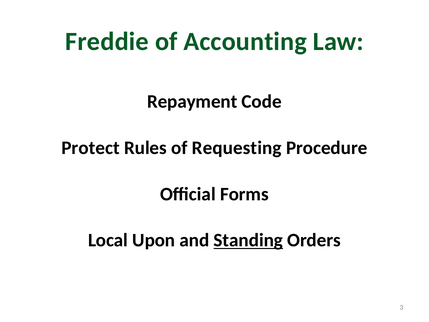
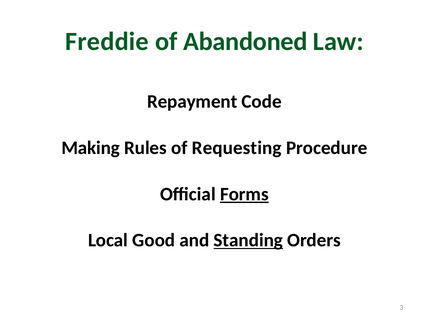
Accounting: Accounting -> Abandoned (245, 42)
Protect: Protect -> Making (91, 148)
Forms underline: none -> present (244, 194)
Upon: Upon -> Good (154, 240)
